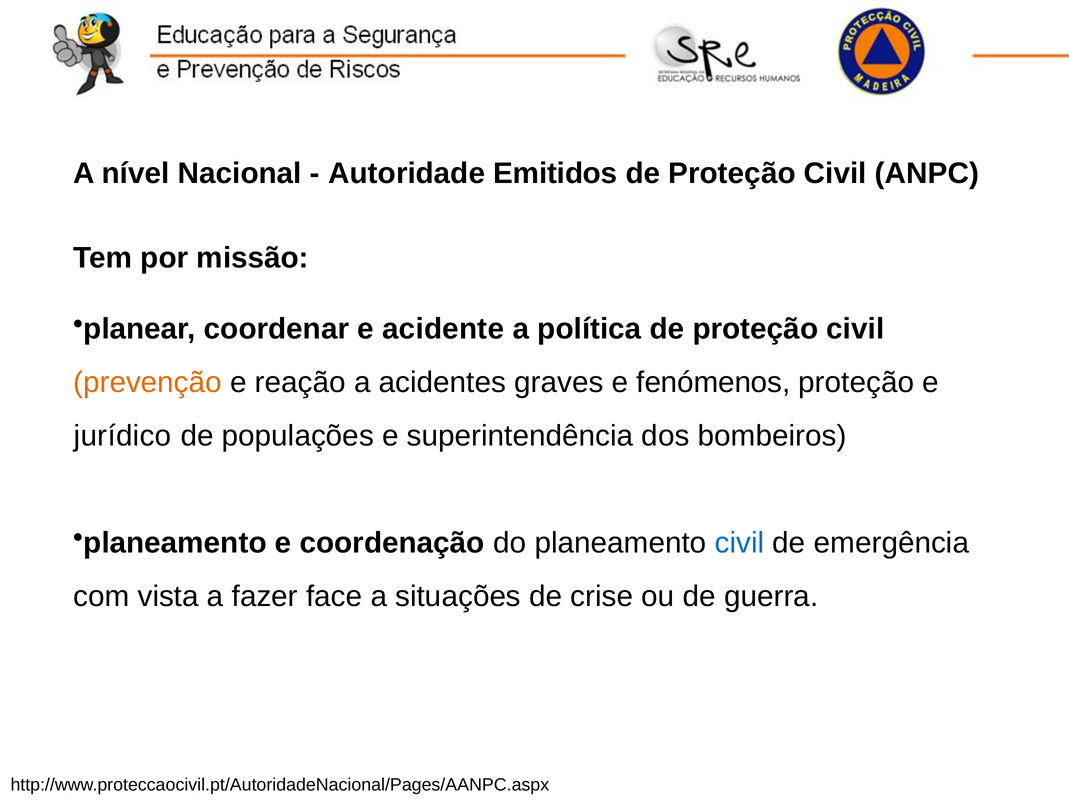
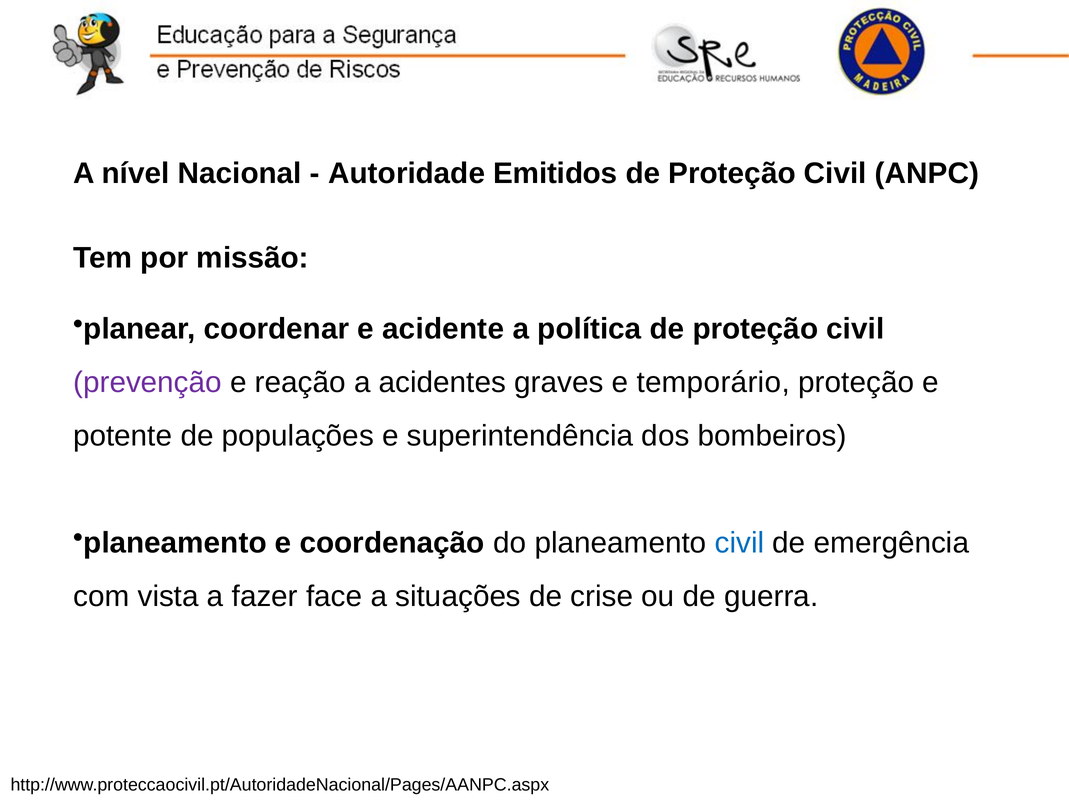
prevenção colour: orange -> purple (148, 382)
fenómenos: fenómenos -> temporário (713, 382)
jurídico: jurídico -> potente (123, 436)
